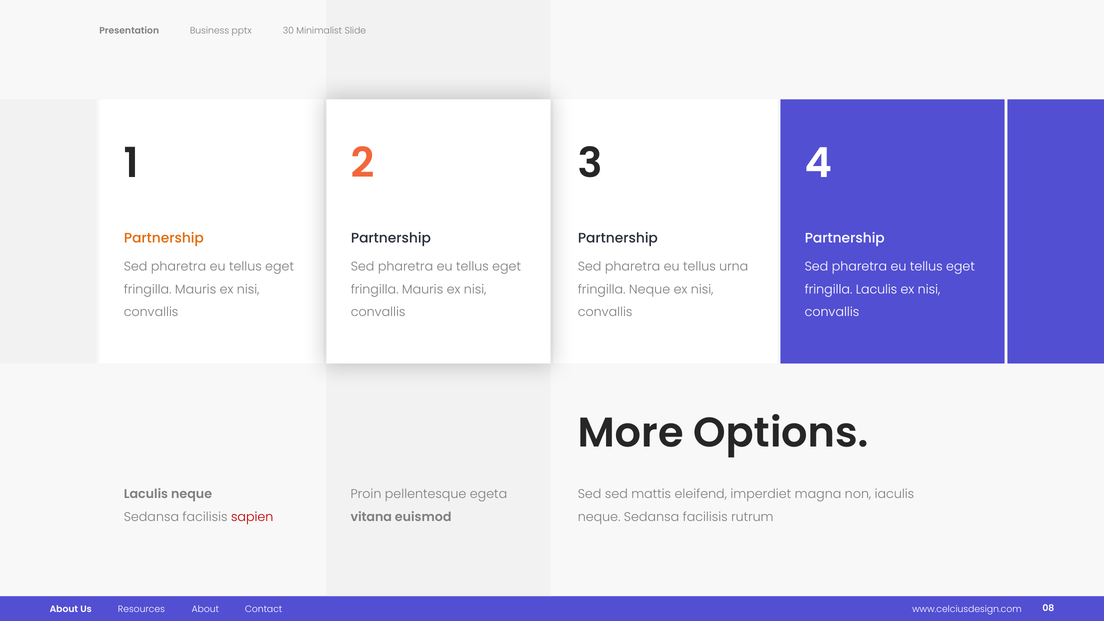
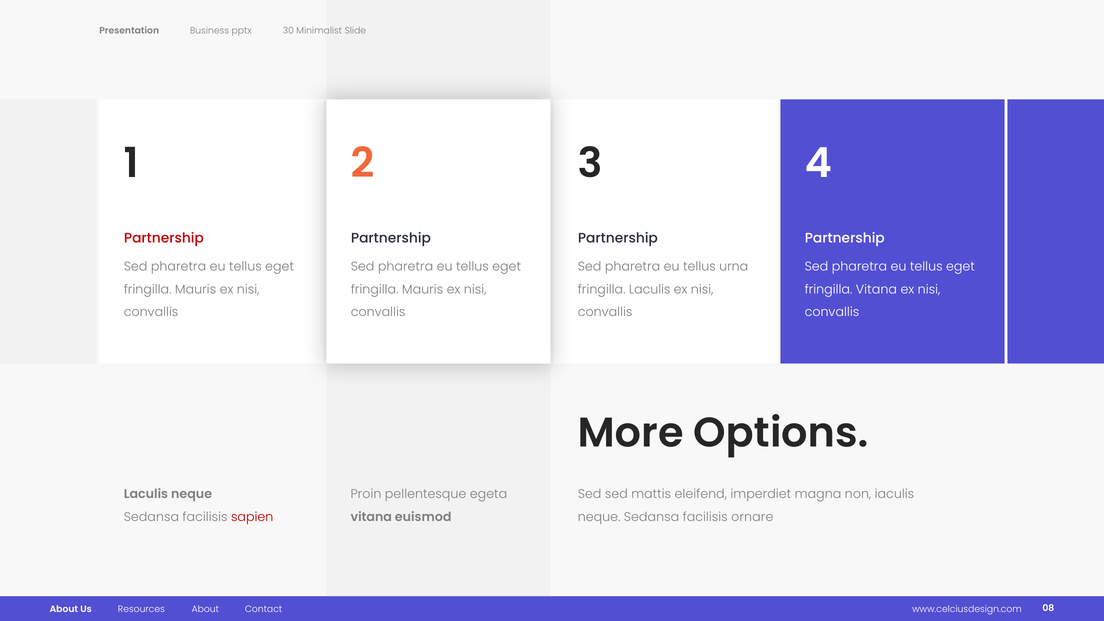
Partnership colour: orange -> red (164, 238)
fringilla Neque: Neque -> Laculis (650, 289)
fringilla Laculis: Laculis -> Vitana (876, 289)
rutrum: rutrum -> ornare (752, 517)
